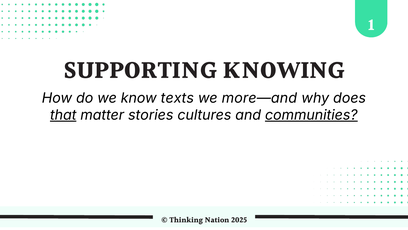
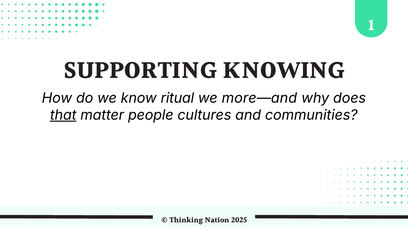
texts: texts -> ritual (177, 98)
stories: stories -> people (151, 115)
communities underline: present -> none (311, 115)
